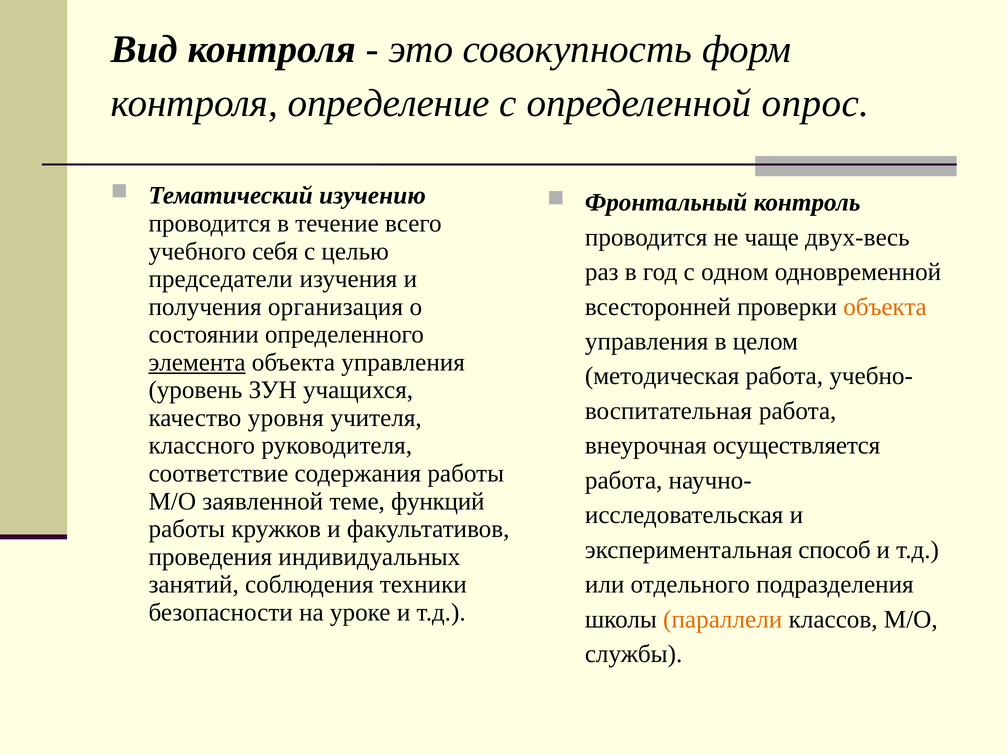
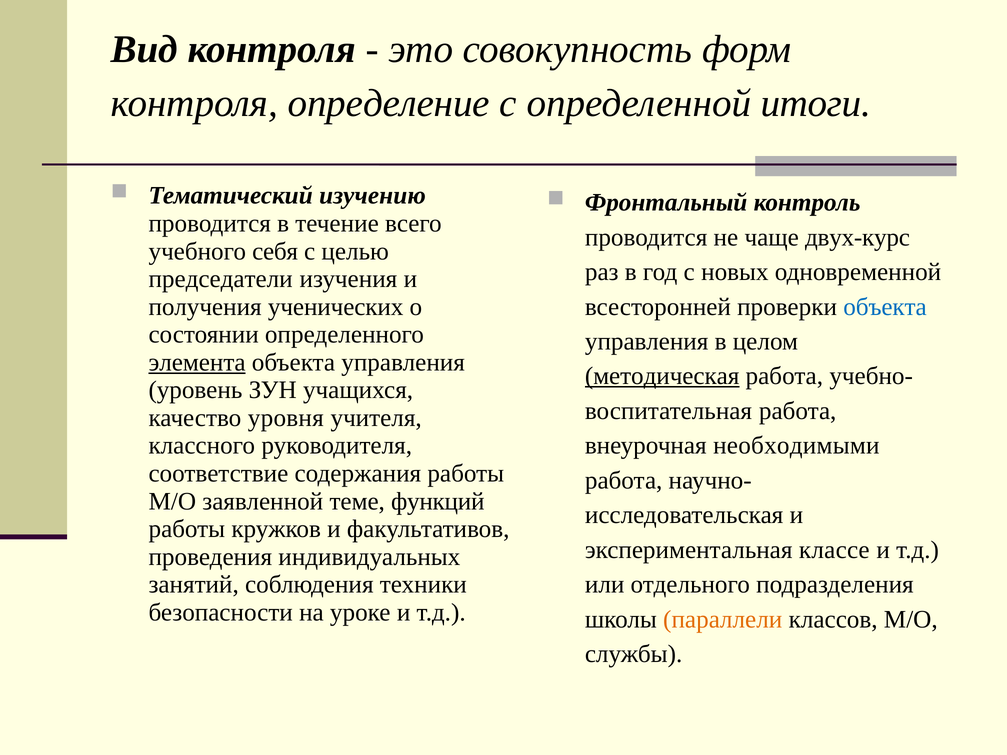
опрос: опрос -> итоги (816, 103)
двух-весь: двух-весь -> двух-курс (857, 237)
одном: одном -> новых (735, 272)
организация: организация -> ученических (336, 307)
объекта colour: orange -> blue (885, 307)
методическая underline: none -> present (662, 376)
осуществляется: осуществляется -> необходимыми (796, 446)
способ: способ -> классе (834, 550)
